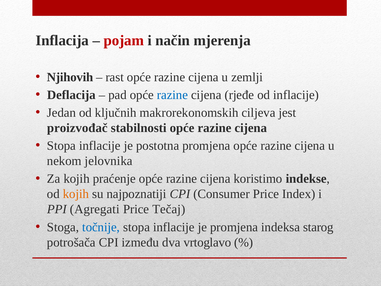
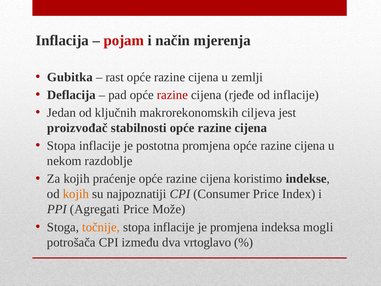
Njihovih: Njihovih -> Gubitka (70, 77)
razine colour: blue -> red (172, 95)
jelovnika: jelovnika -> razdoblje (109, 161)
Tečaj: Tečaj -> Može (169, 209)
točnije colour: blue -> orange (101, 227)
starog: starog -> mogli (318, 227)
